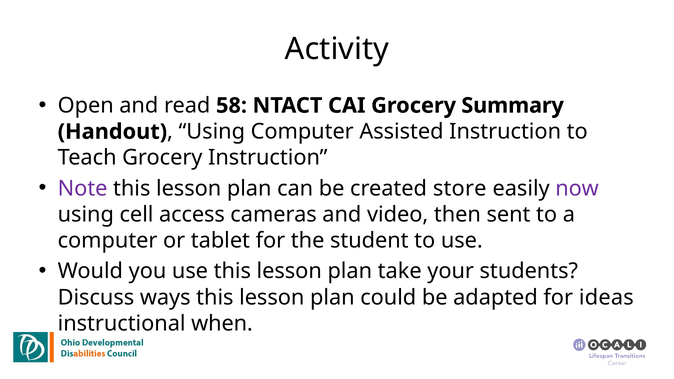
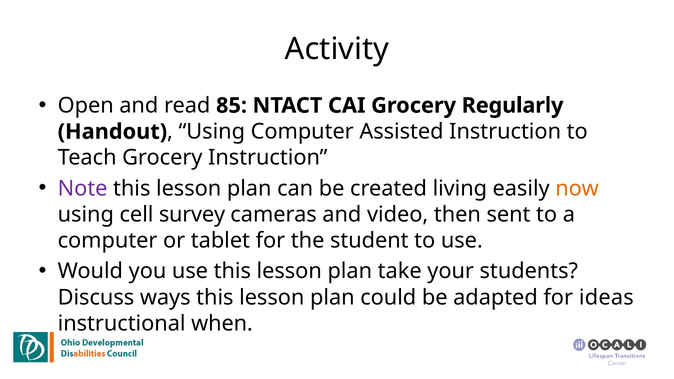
58: 58 -> 85 (232, 106)
Summary: Summary -> Regularly (513, 106)
store: store -> living (460, 188)
now colour: purple -> orange (577, 188)
access: access -> survey (192, 215)
